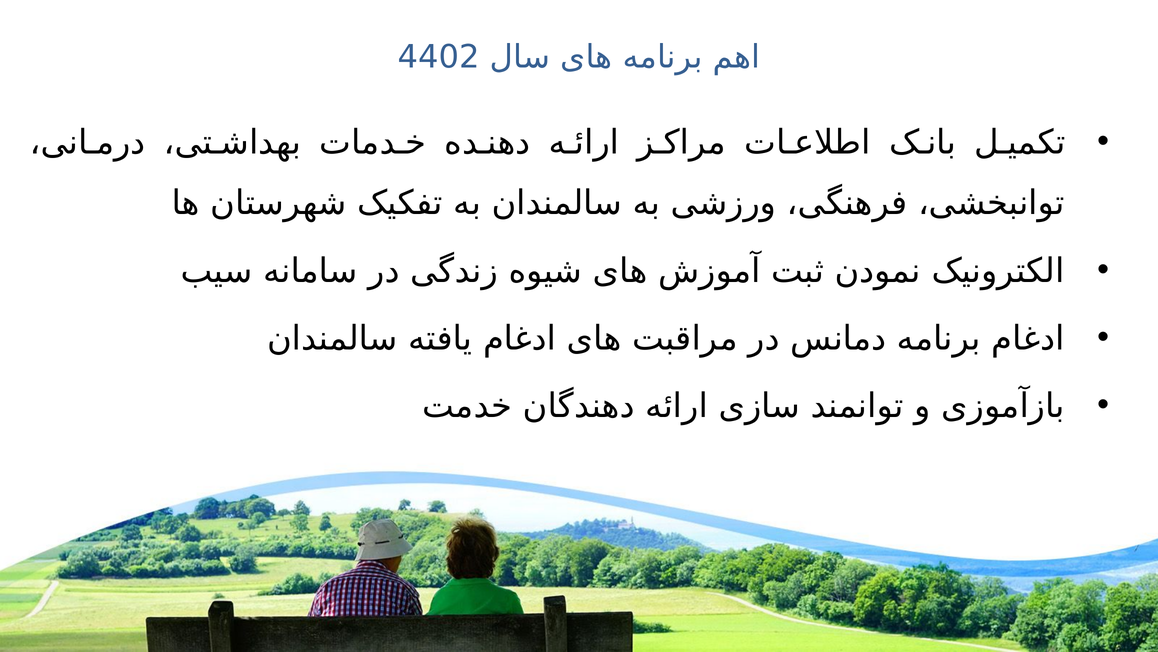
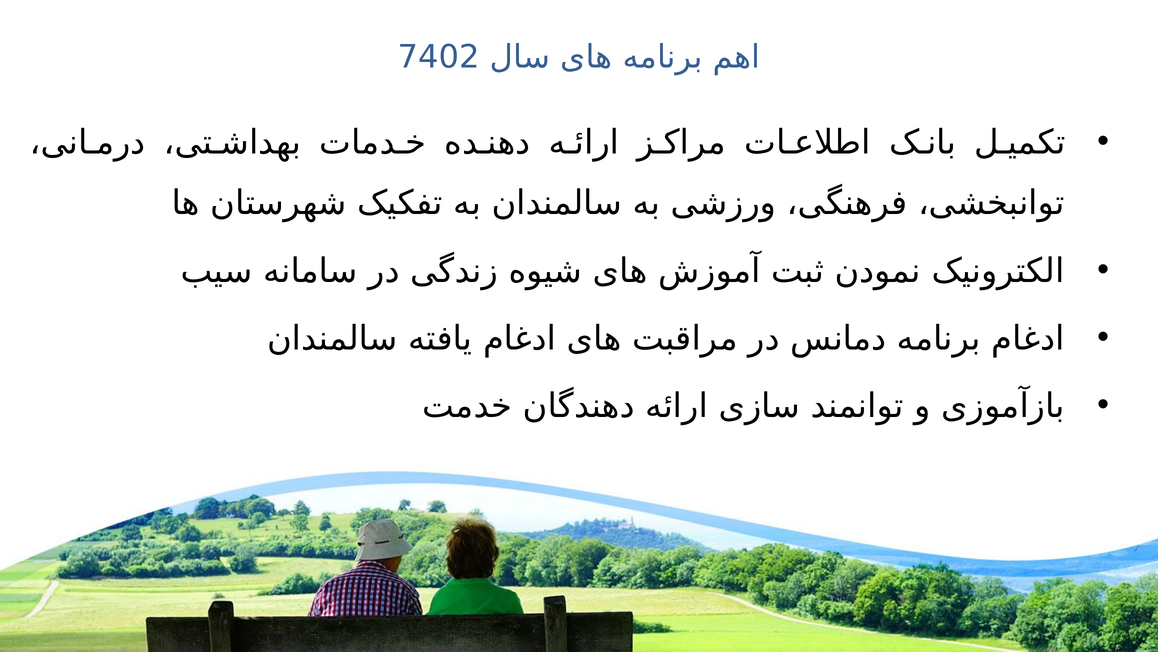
4402: 4402 -> 7402 (439, 57)
